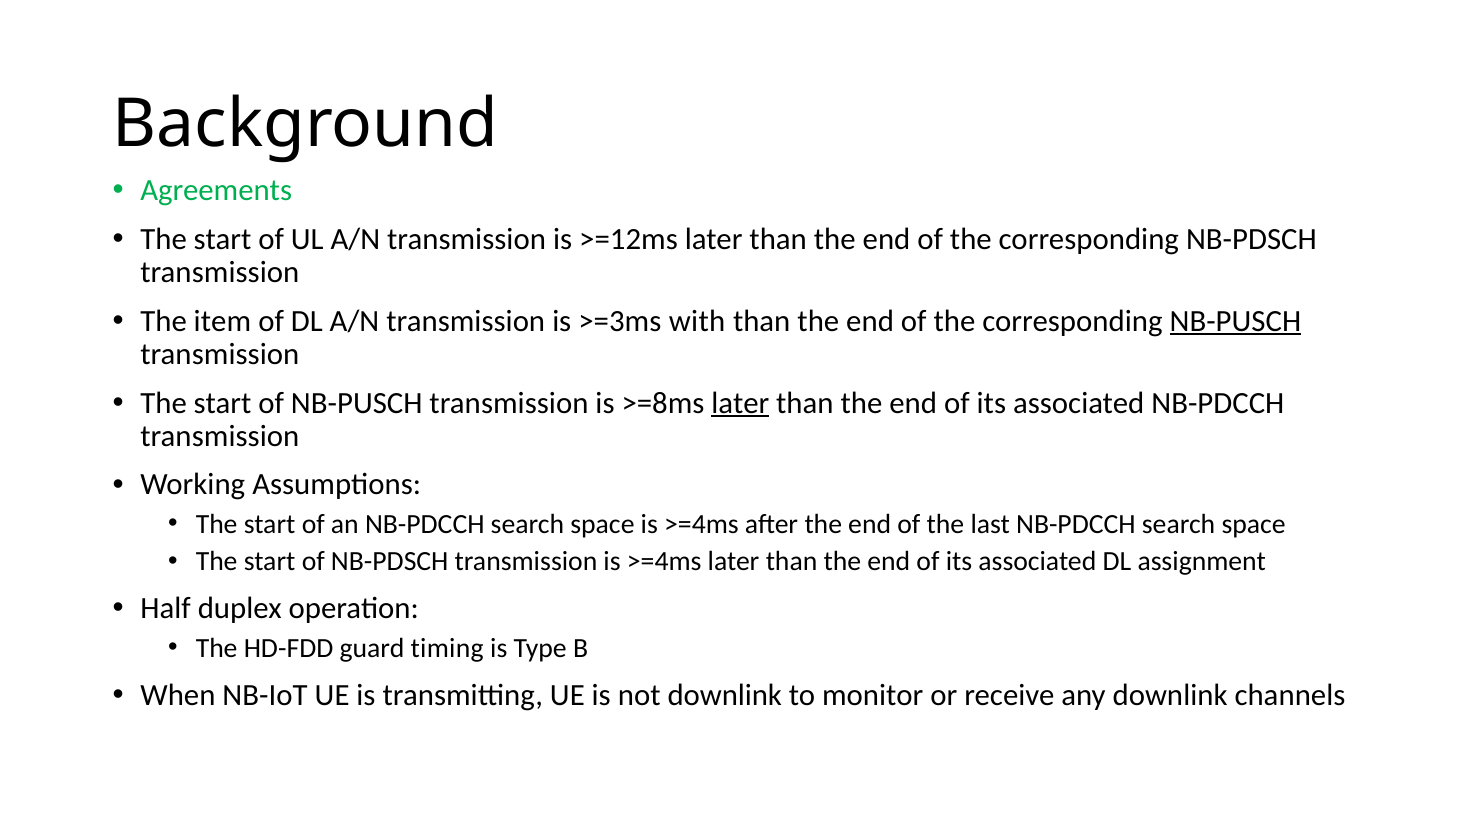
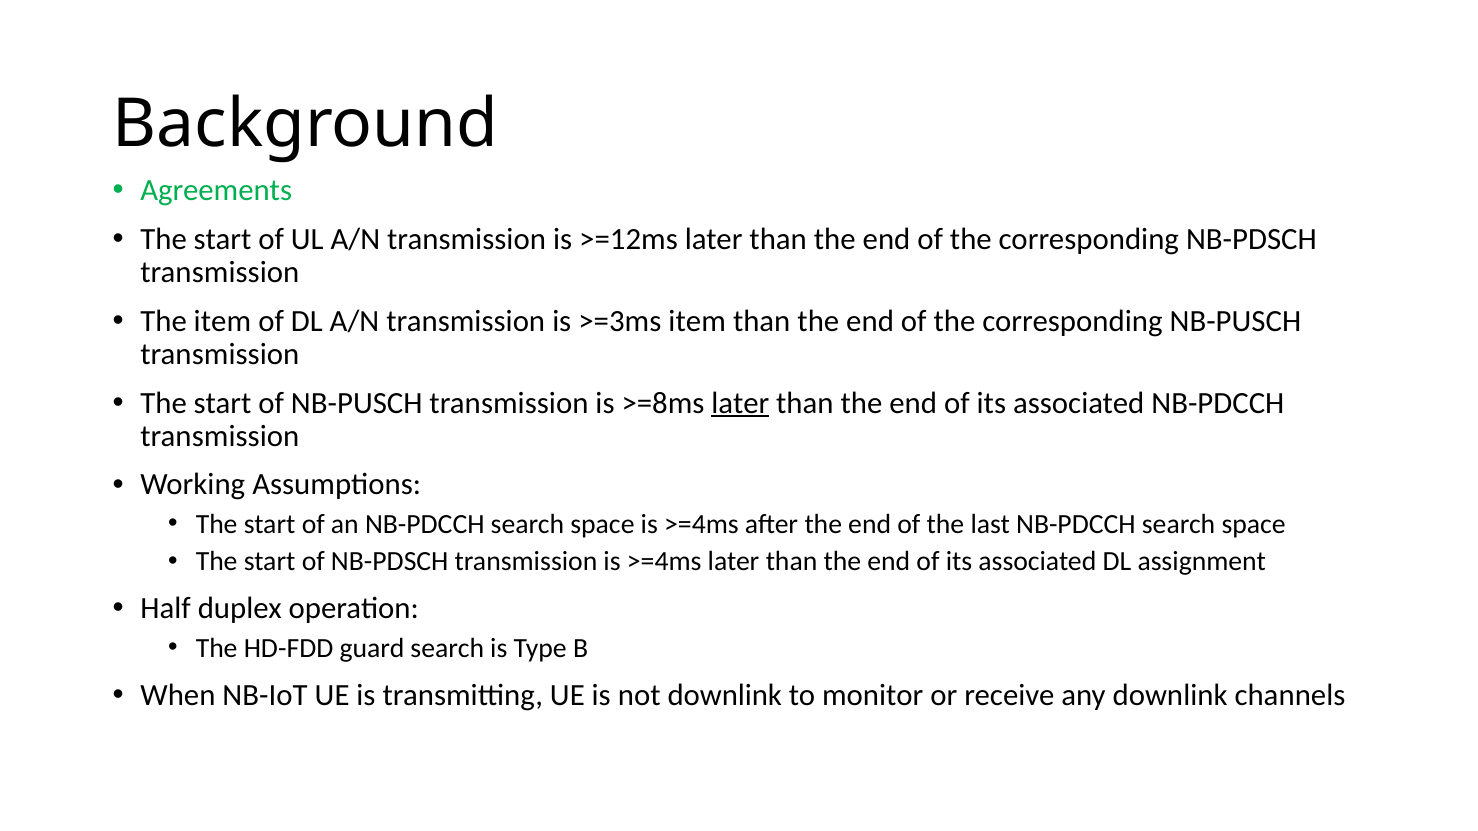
>=3ms with: with -> item (697, 321)
NB-PUSCH underline: present -> none (1235, 321)
guard timing: timing -> search (447, 648)
